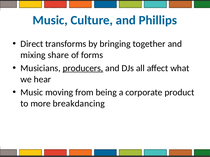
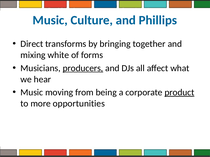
share: share -> white (58, 55)
product underline: none -> present (179, 93)
breakdancing: breakdancing -> opportunities (79, 104)
